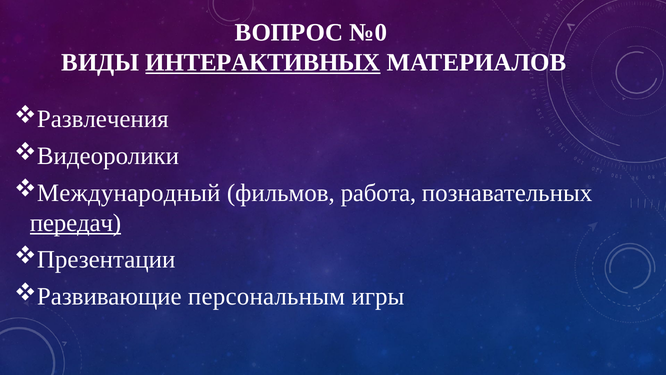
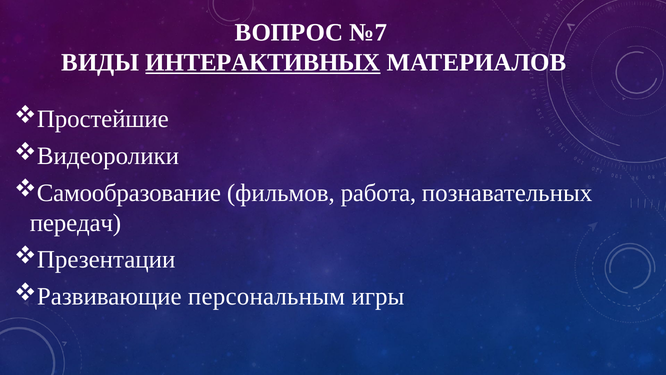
№0: №0 -> №7 (368, 32)
Развлечения: Развлечения -> Простейшие (103, 119)
Международный: Международный -> Самообразование (129, 193)
передач underline: present -> none (75, 223)
